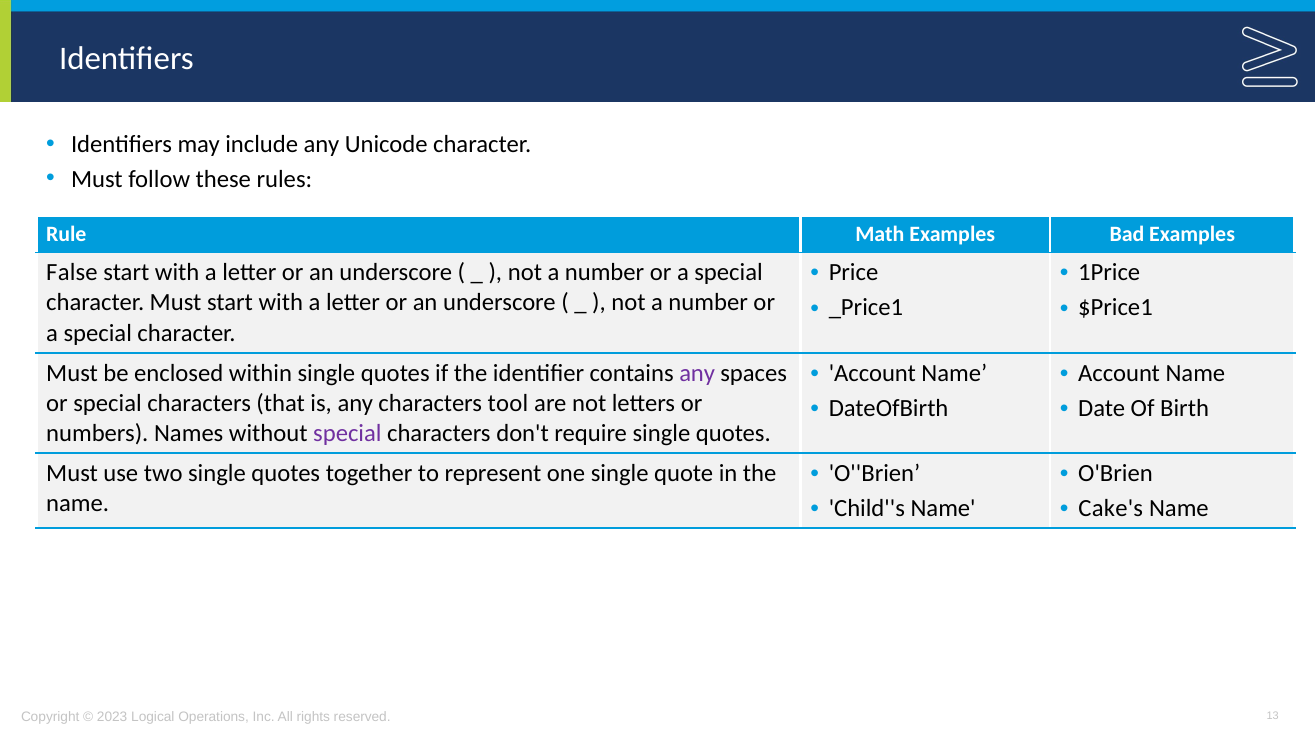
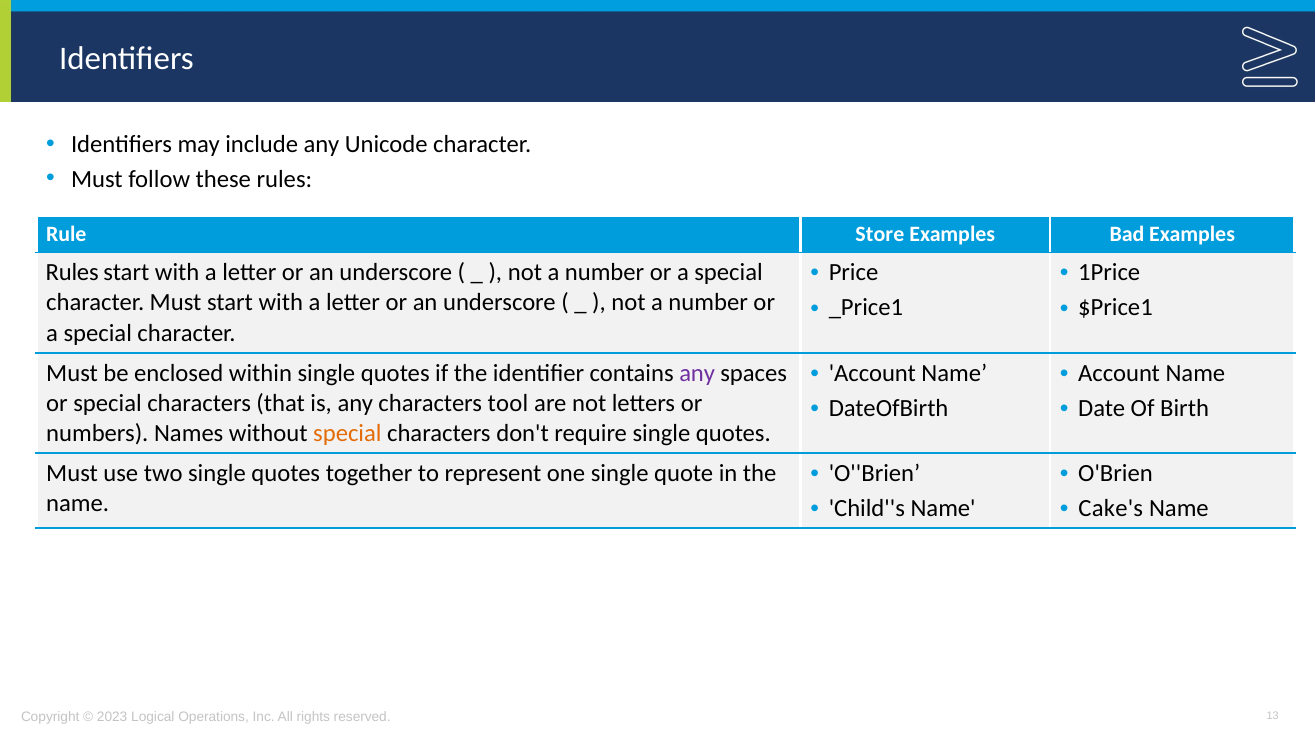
Math: Math -> Store (880, 234)
False: False -> Rules (72, 273)
special colour: purple -> orange (347, 433)
